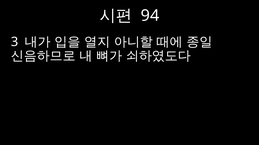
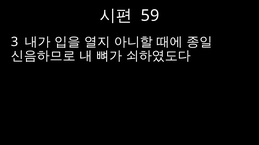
94: 94 -> 59 (150, 16)
